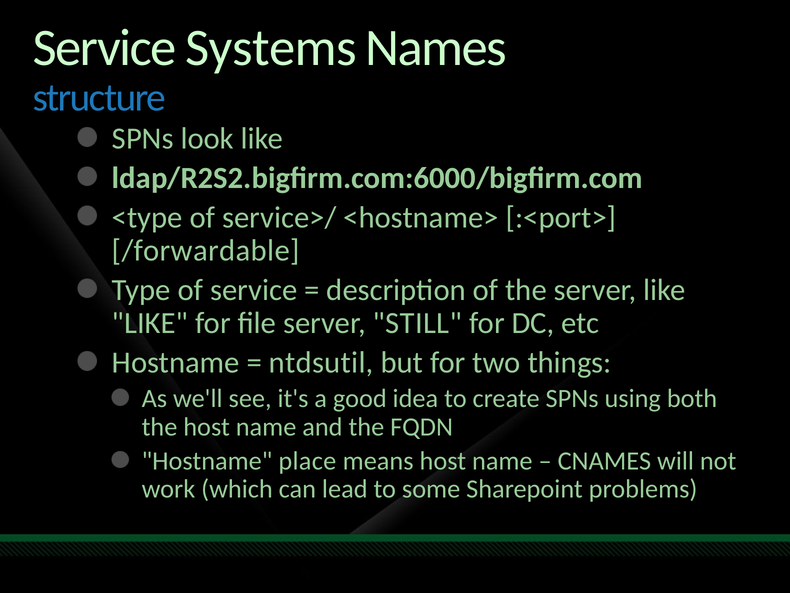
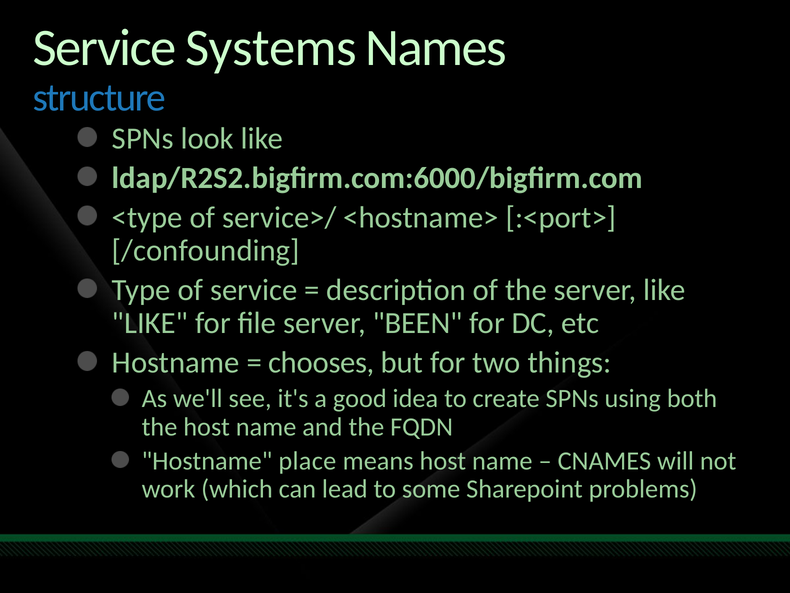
/forwardable: /forwardable -> /confounding (206, 250)
STILL: STILL -> BEEN (418, 323)
ntdsutil: ntdsutil -> chooses (321, 362)
